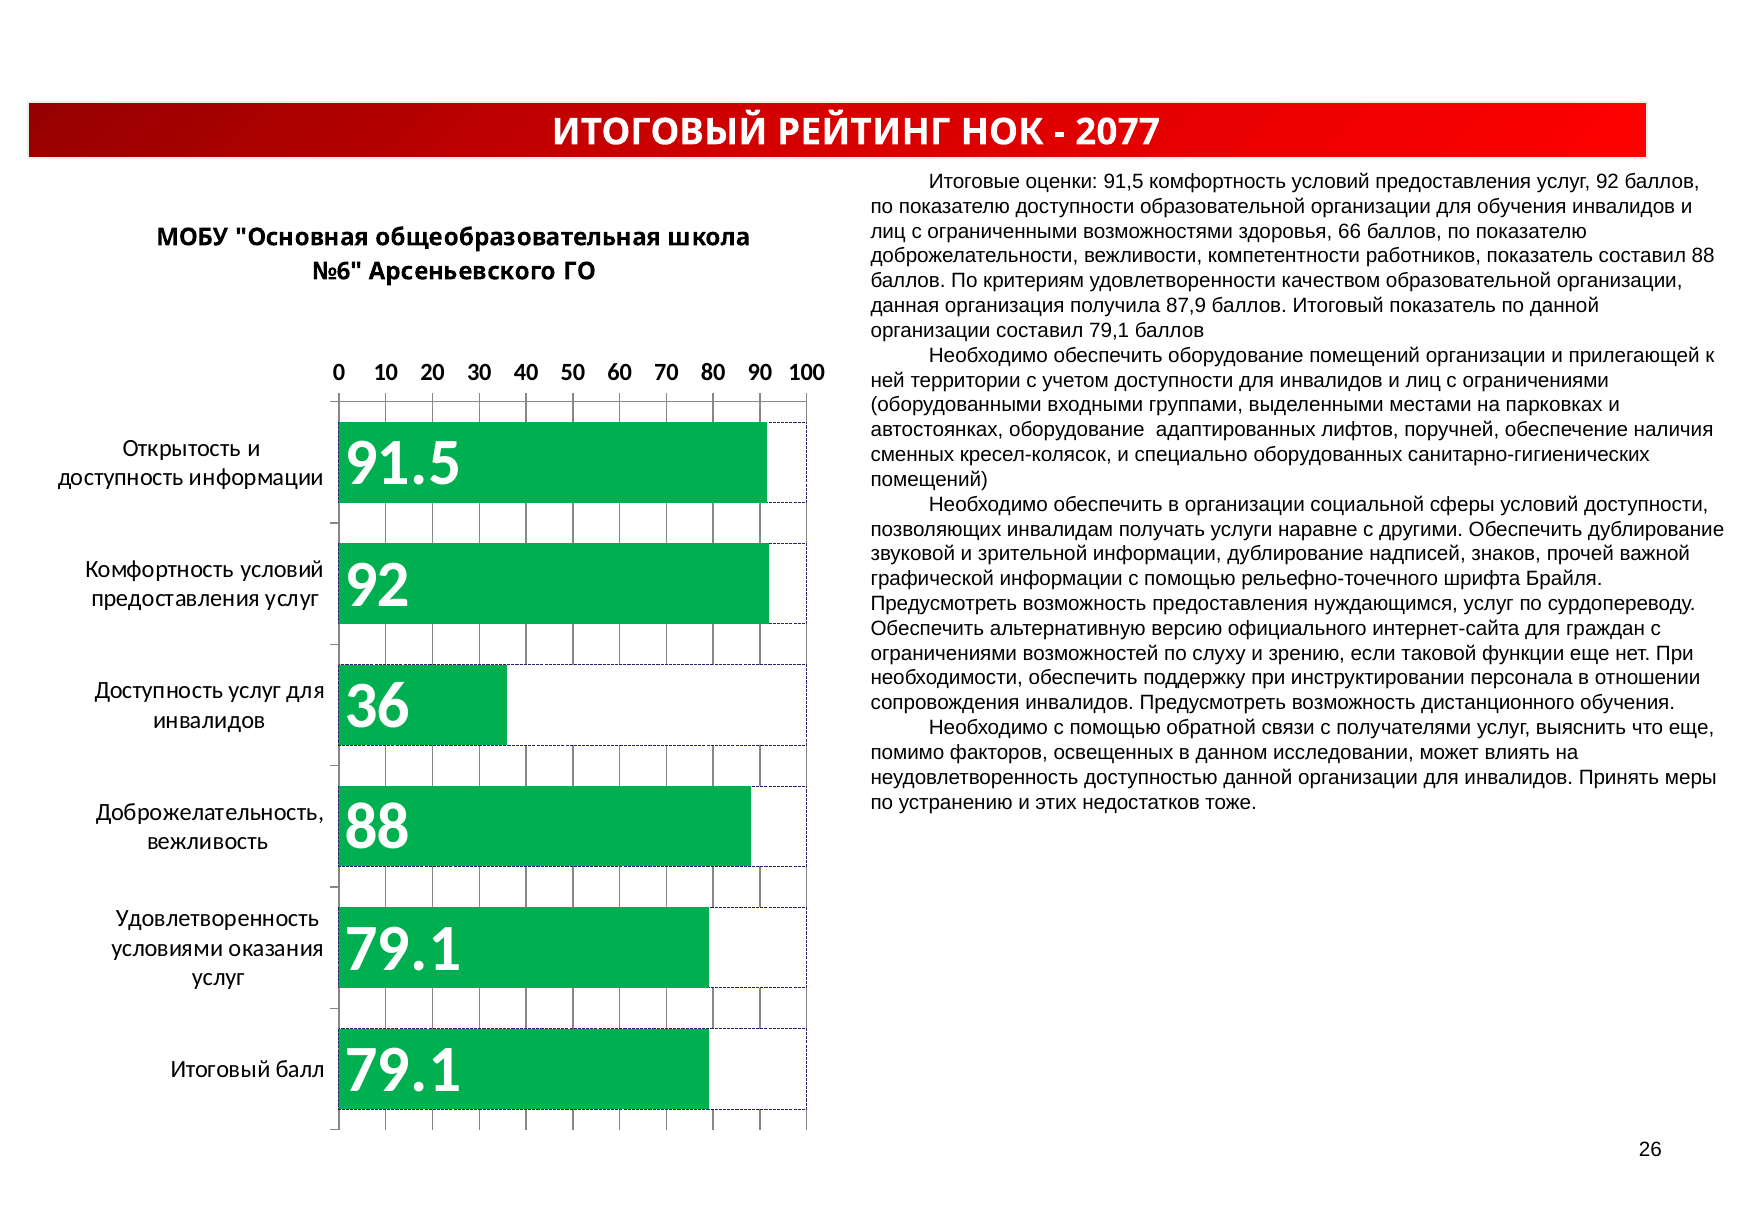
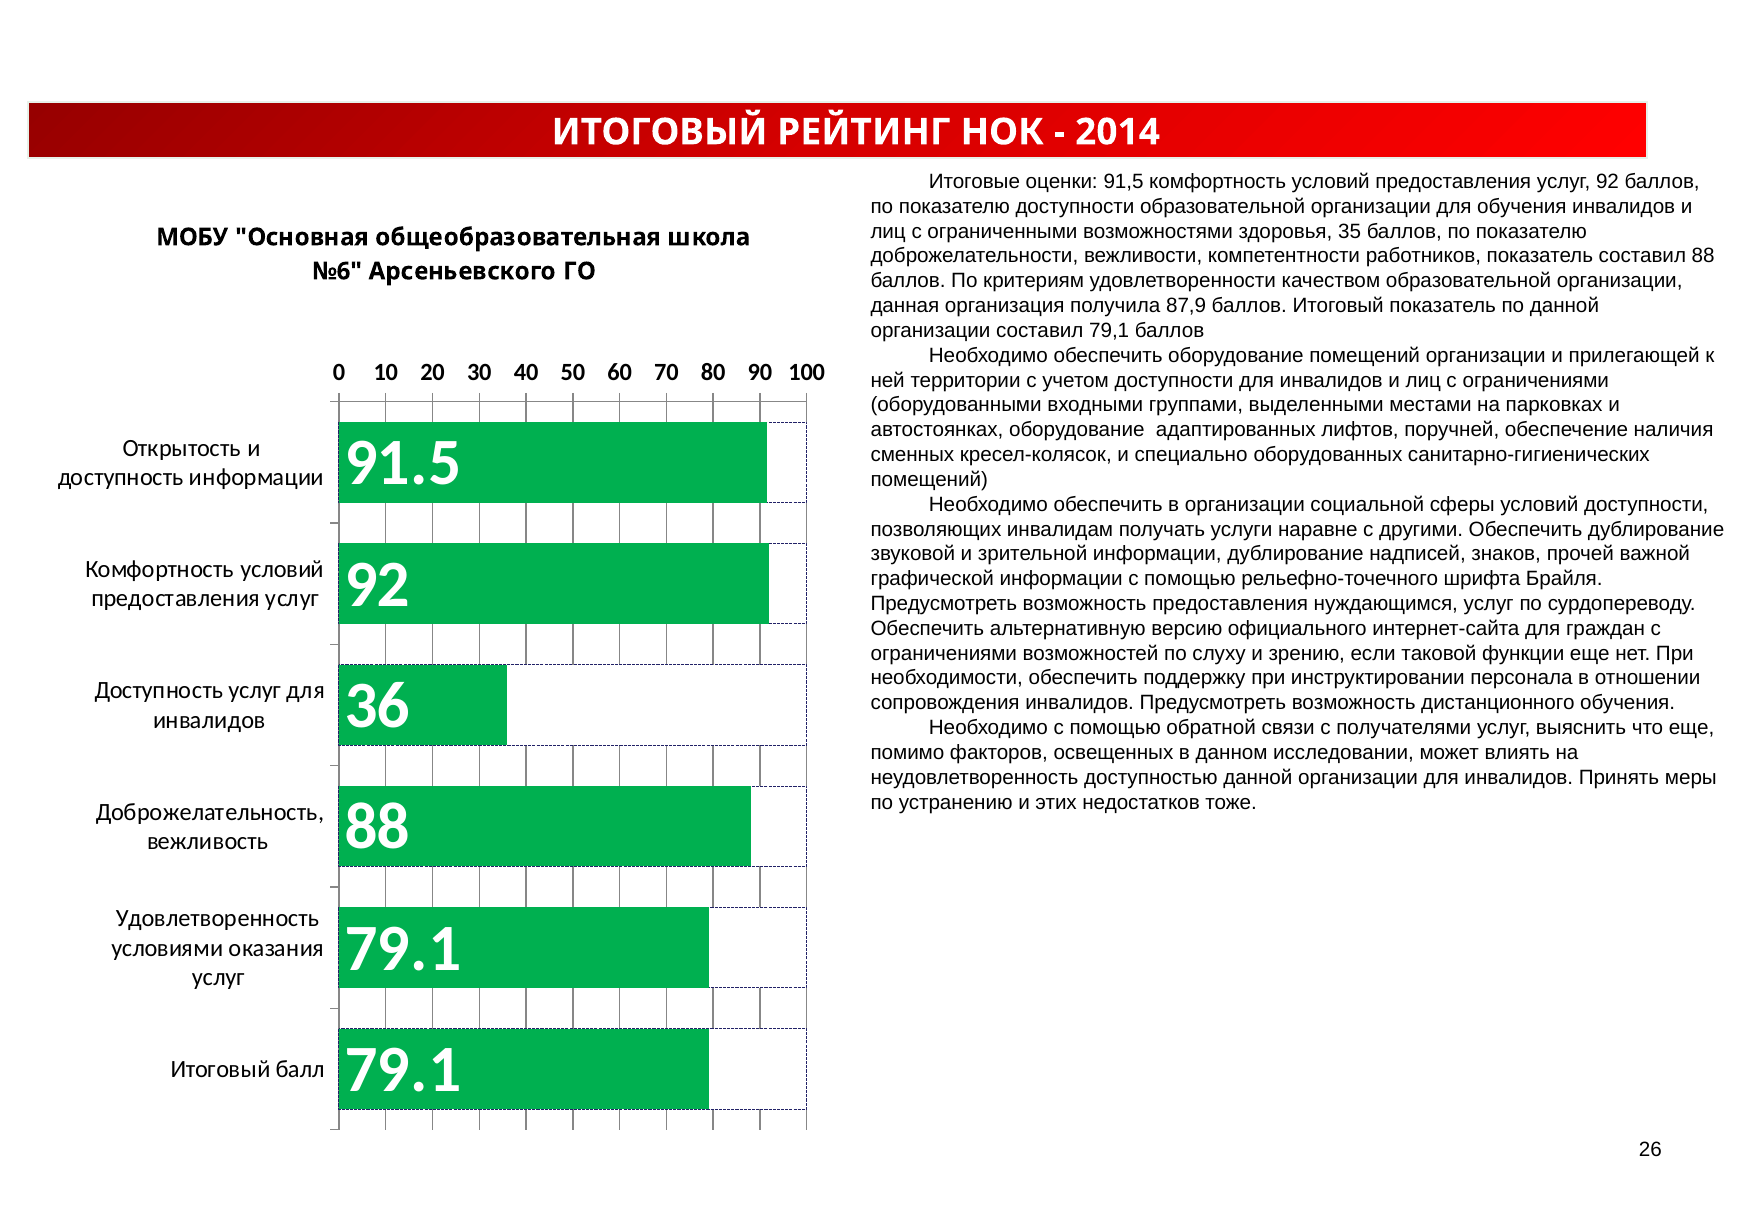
2077: 2077 -> 2014 (1118, 132)
66: 66 -> 35 (1350, 231)
